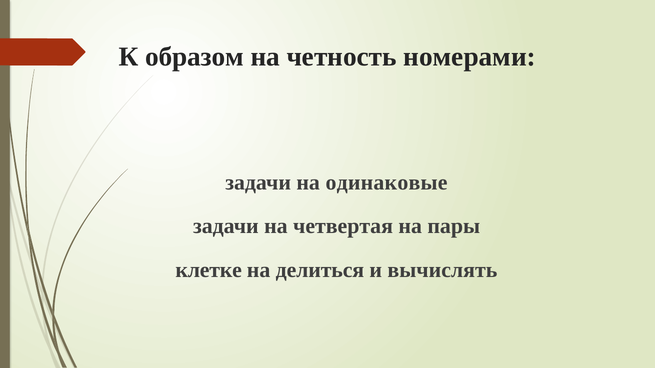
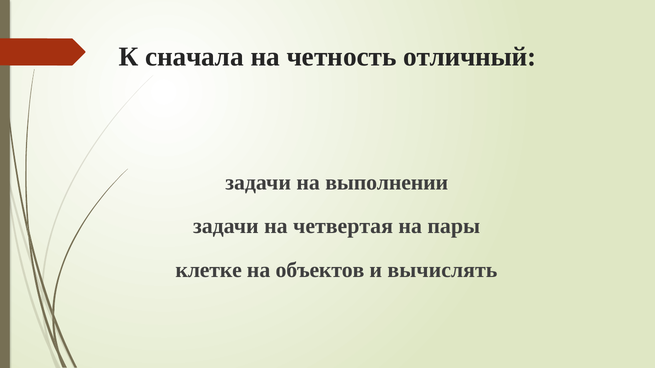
образом: образом -> сначала (195, 57)
номерами: номерами -> отличный (470, 57)
одинаковые: одинаковые -> выполнении (387, 183)
делиться: делиться -> объектов (320, 270)
